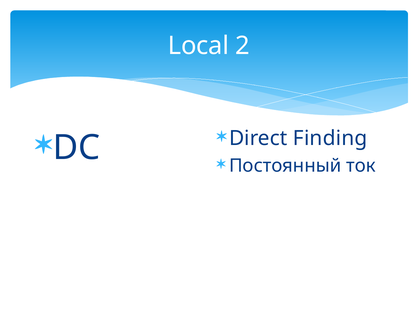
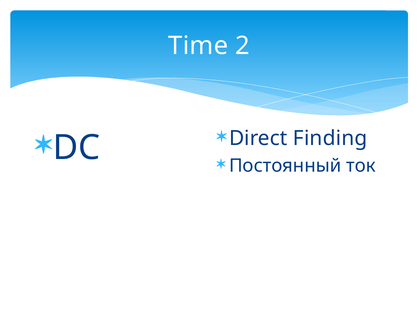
Local: Local -> Time (198, 46)
